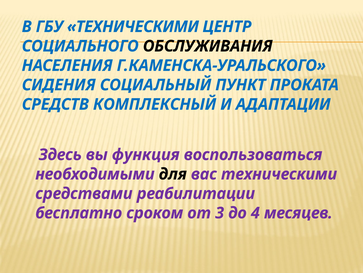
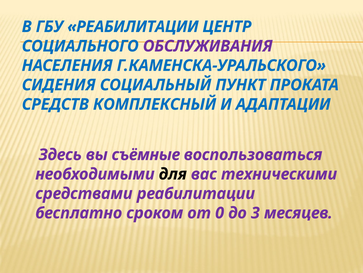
ГБУ ТЕХНИЧЕСКИМИ: ТЕХНИЧЕСКИМИ -> РЕАБИЛИТАЦИИ (133, 27)
ОБСЛУЖИВАНИЯ colour: black -> purple (208, 46)
функция: функция -> съёмные (146, 154)
3: 3 -> 0 (220, 212)
4: 4 -> 3 (255, 212)
